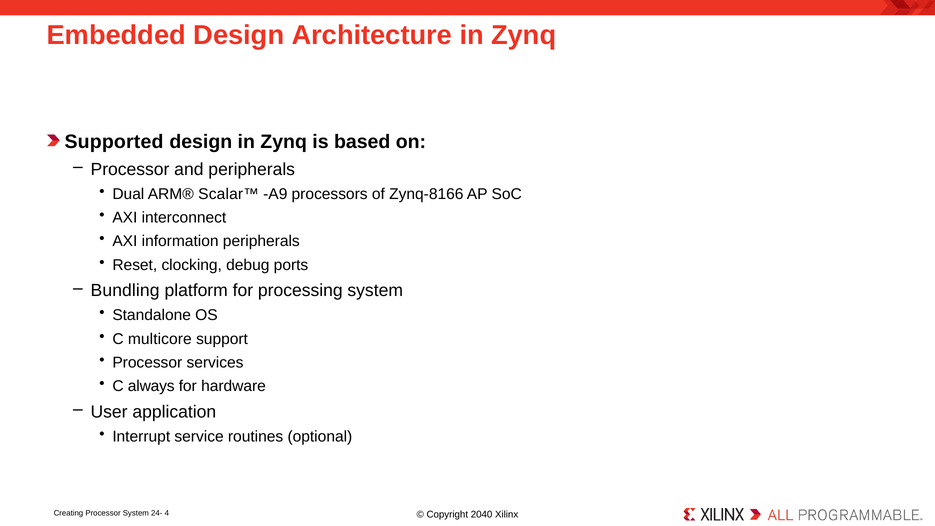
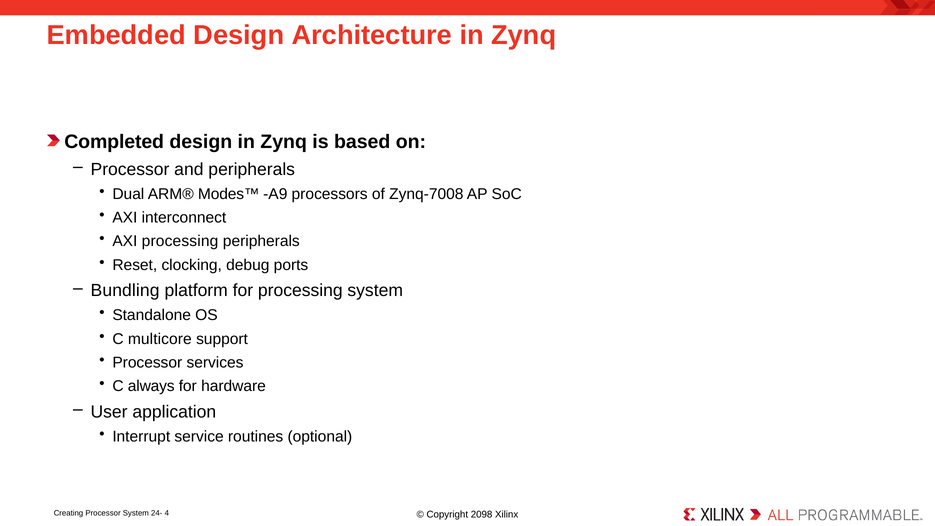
Supported: Supported -> Completed (114, 142)
Scalar™: Scalar™ -> Modes™ (229, 194)
Zynq-8166: Zynq-8166 -> Zynq-7008 (426, 194)
AXI information: information -> processing (180, 241)
2040: 2040 -> 2098 (482, 515)
